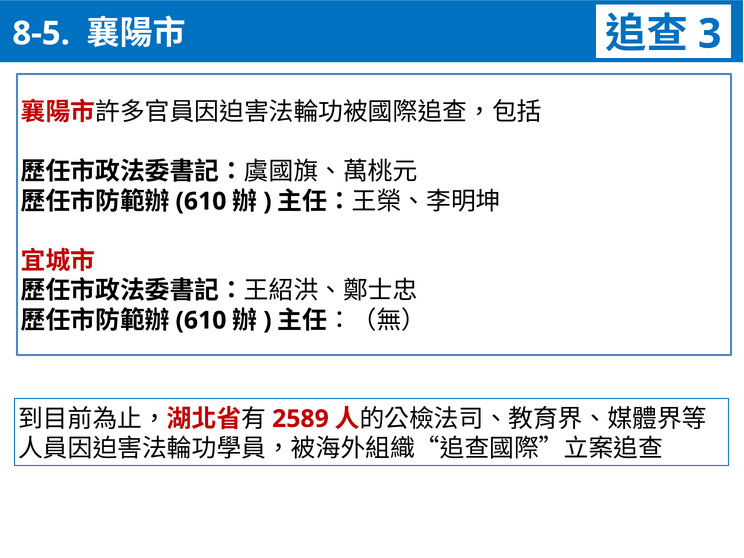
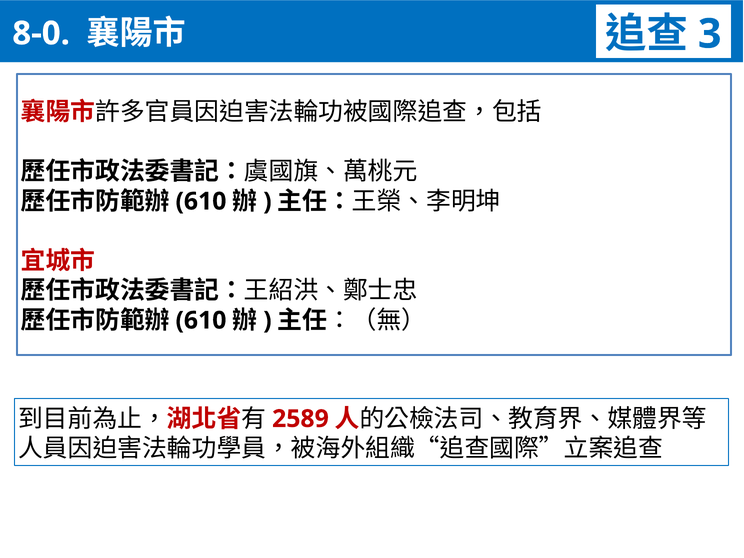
8-5: 8-5 -> 8-0 (41, 33)
